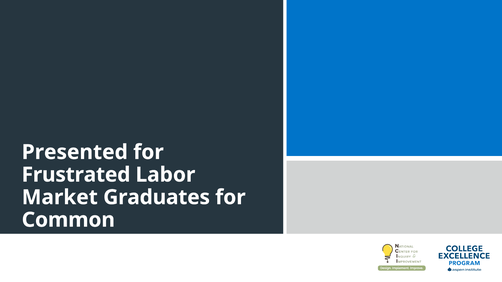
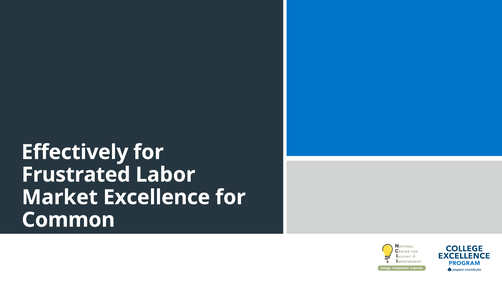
Presented: Presented -> Effectively (75, 152)
Graduates: Graduates -> Excellence (157, 198)
